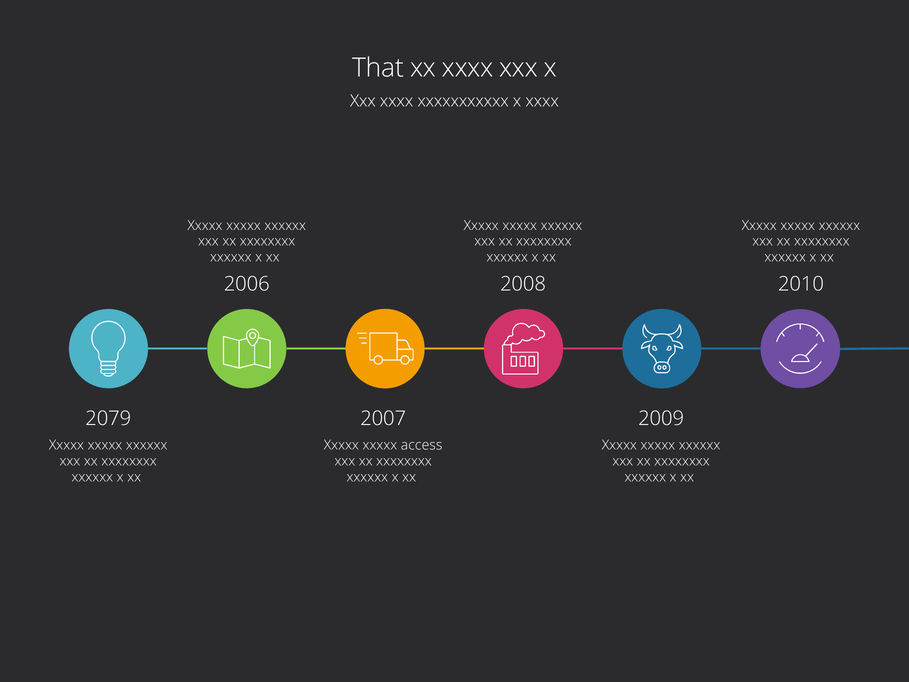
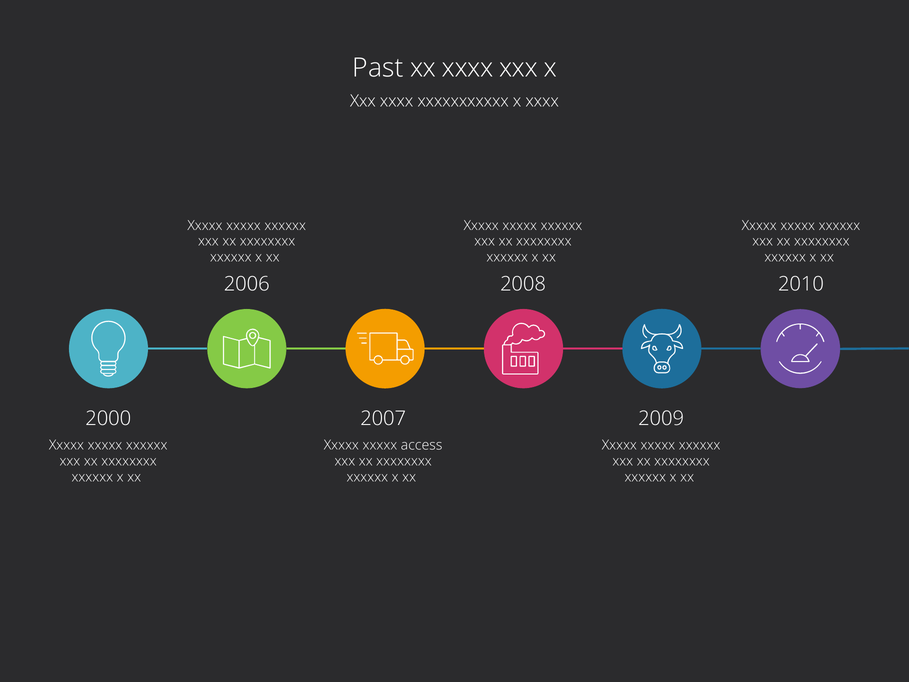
That: That -> Past (378, 68)
2079: 2079 -> 2000 (108, 418)
